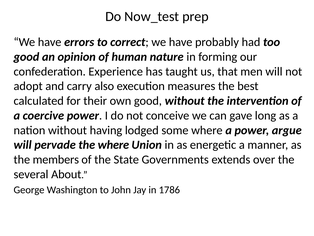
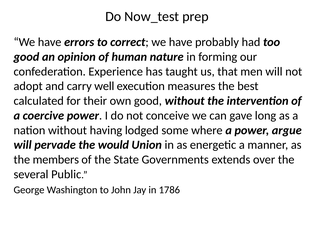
also: also -> well (104, 86)
the where: where -> would (113, 145)
About: About -> Public (66, 174)
